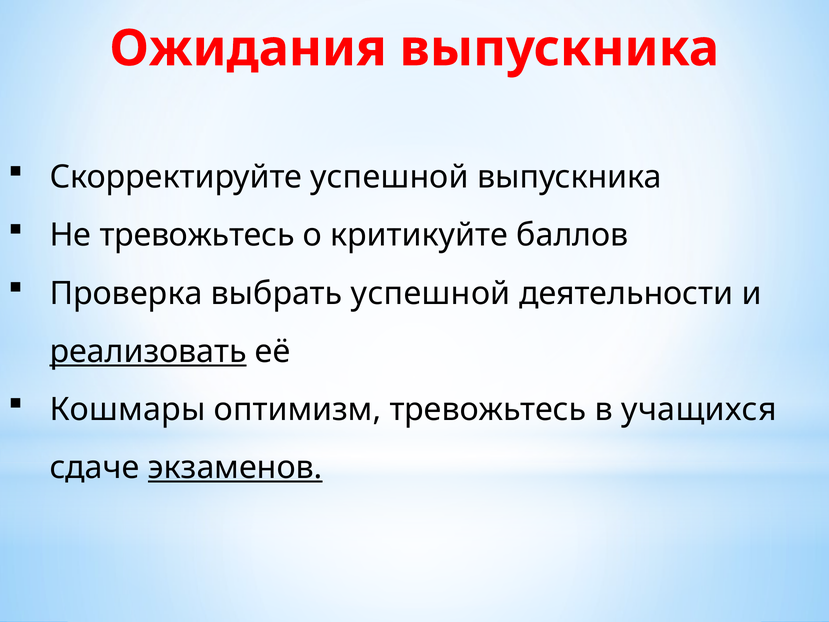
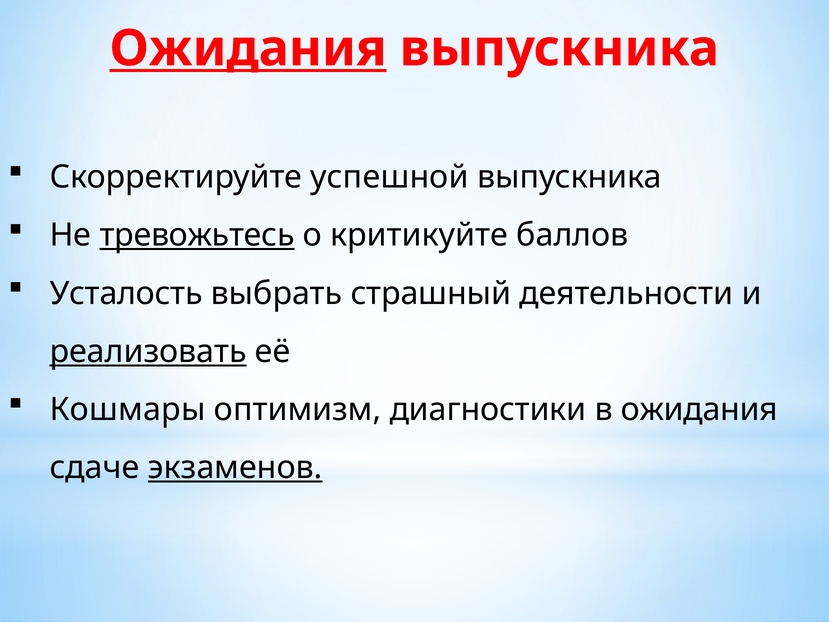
Ожидания underline: none -> present (248, 49)
тревожьтесь underline: none -> present (197, 235)
Проверка: Проверка -> Усталость (126, 293)
выбрать успешной: успешной -> страшный (431, 293)
оптимизм тревожьтесь: тревожьтесь -> диагностики (488, 409)
в учащихся: учащихся -> ожидания (699, 409)
